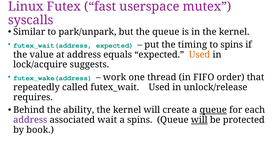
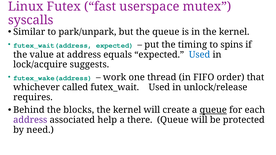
Used colour: orange -> blue (200, 55)
repeatedly: repeatedly -> whichever (36, 87)
ability: ability -> blocks (79, 110)
wait: wait -> help (107, 120)
a spins: spins -> there (140, 120)
will underline: present -> none (199, 120)
book: book -> need (40, 130)
